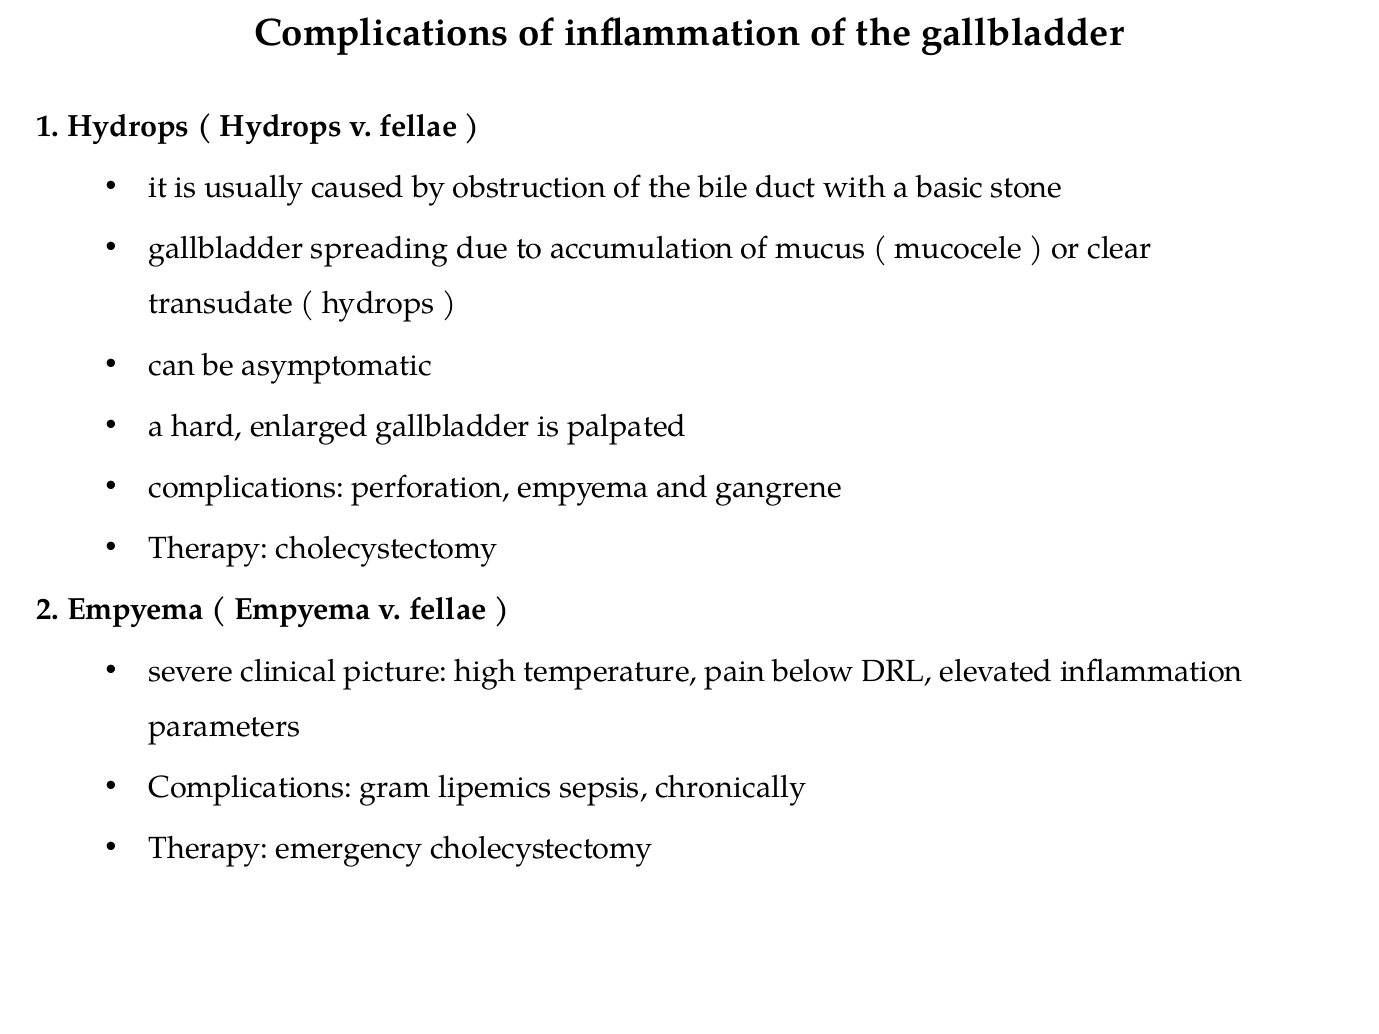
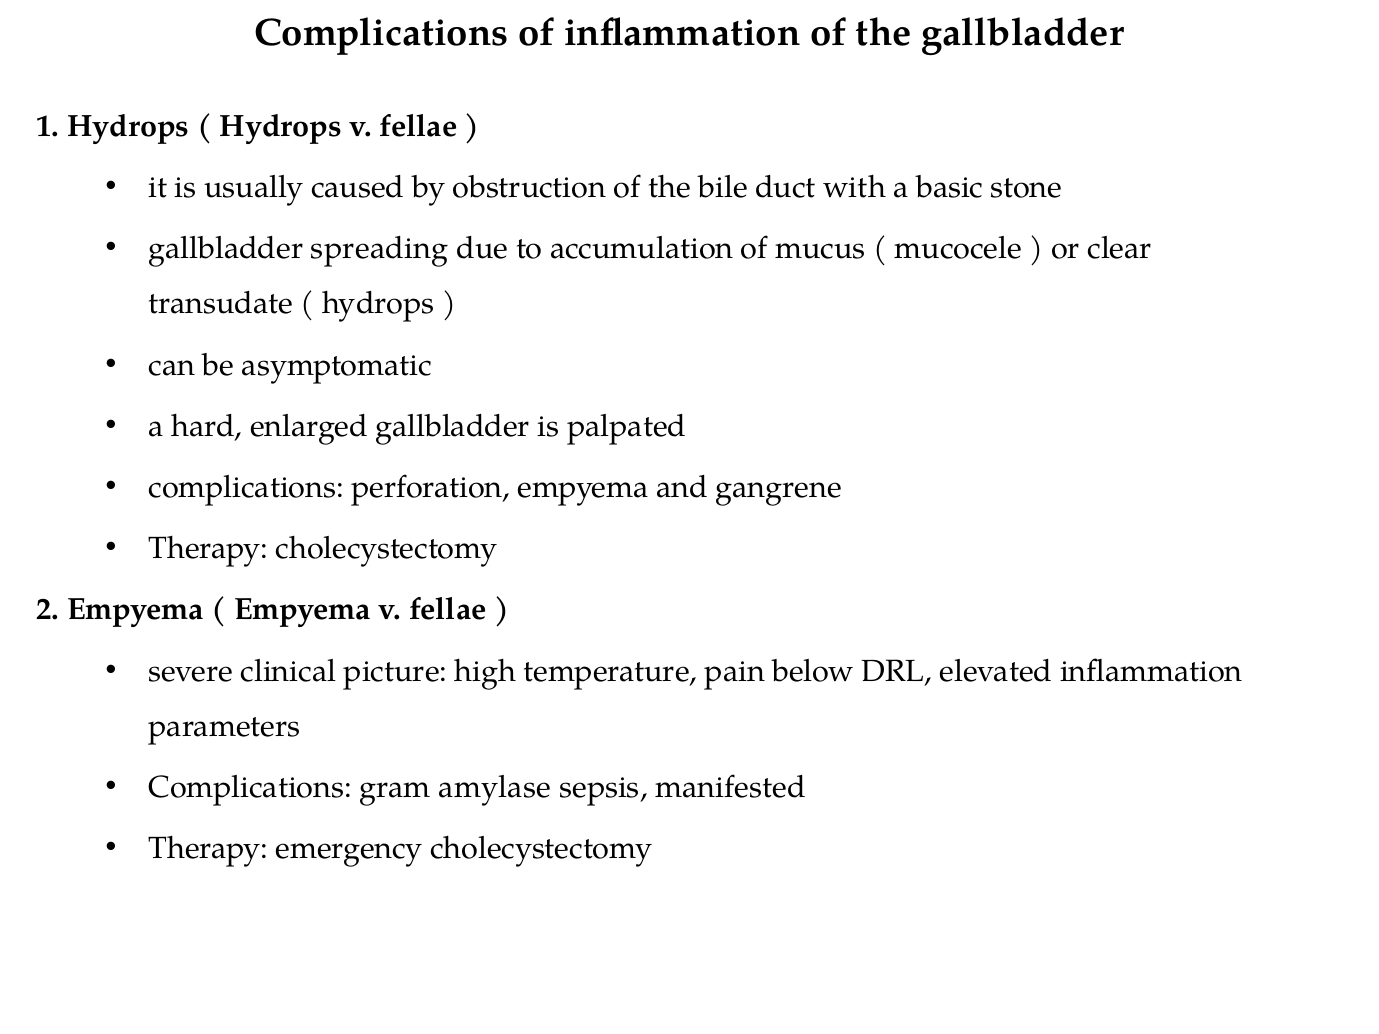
lipemics: lipemics -> amylase (495, 788)
chronically: chronically -> manifested (731, 788)
